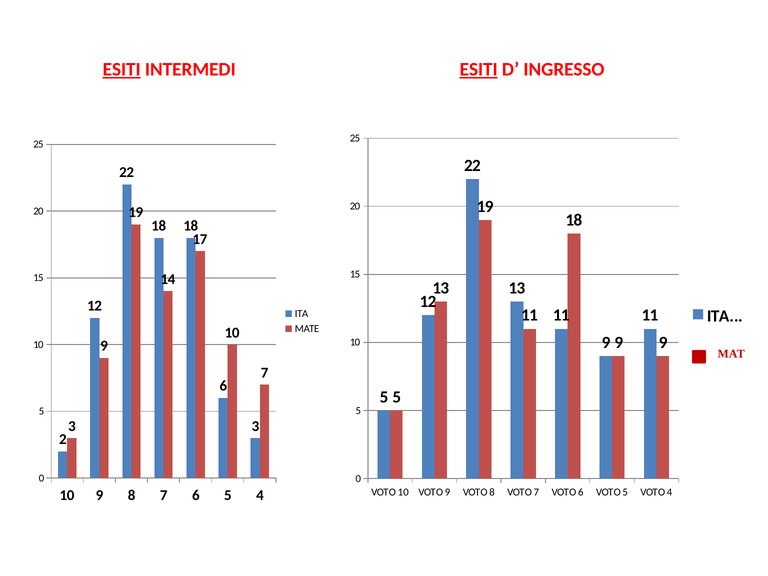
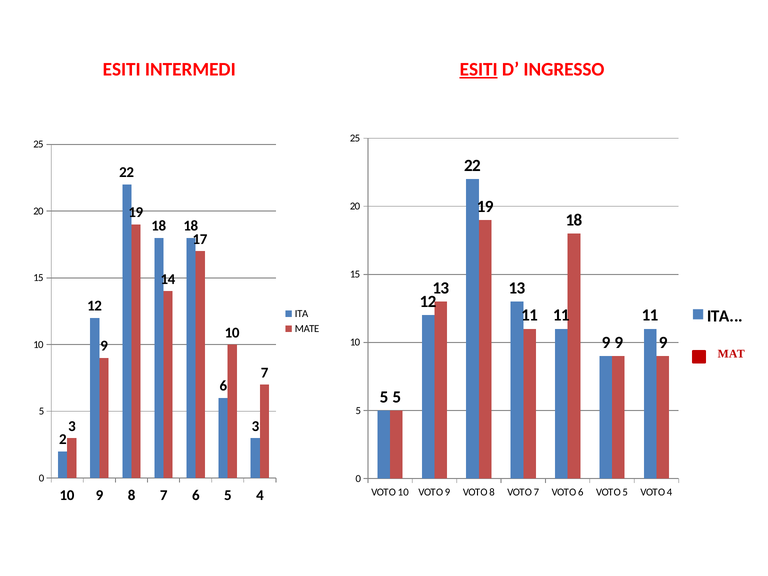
ESITI underline: present -> none (122, 70)
